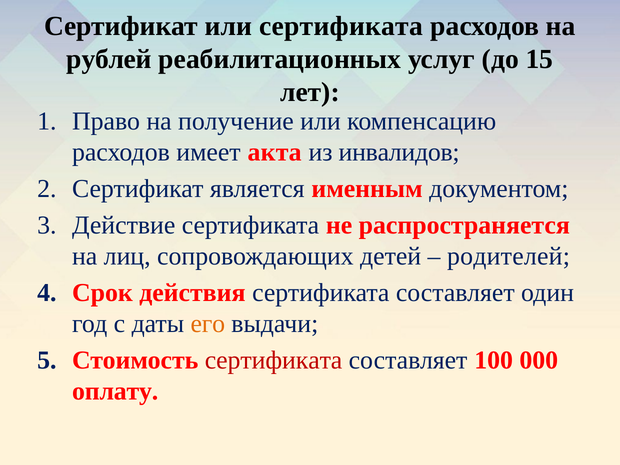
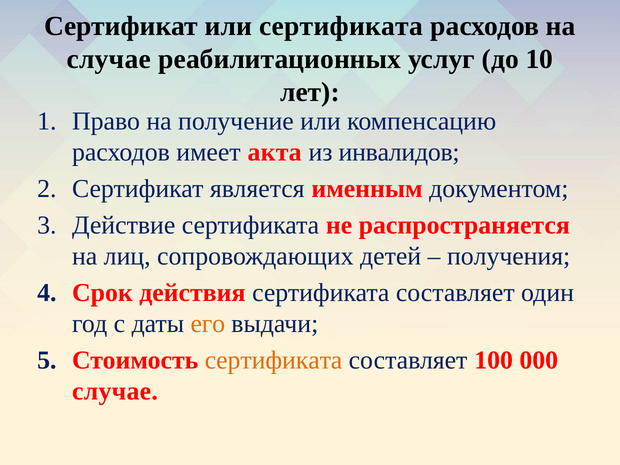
рублей: рублей -> случае (109, 59)
15: 15 -> 10 (539, 59)
родителей: родителей -> получения (509, 256)
сертификата colour: red -> orange (274, 360)
оплату: оплату -> случае (115, 391)
